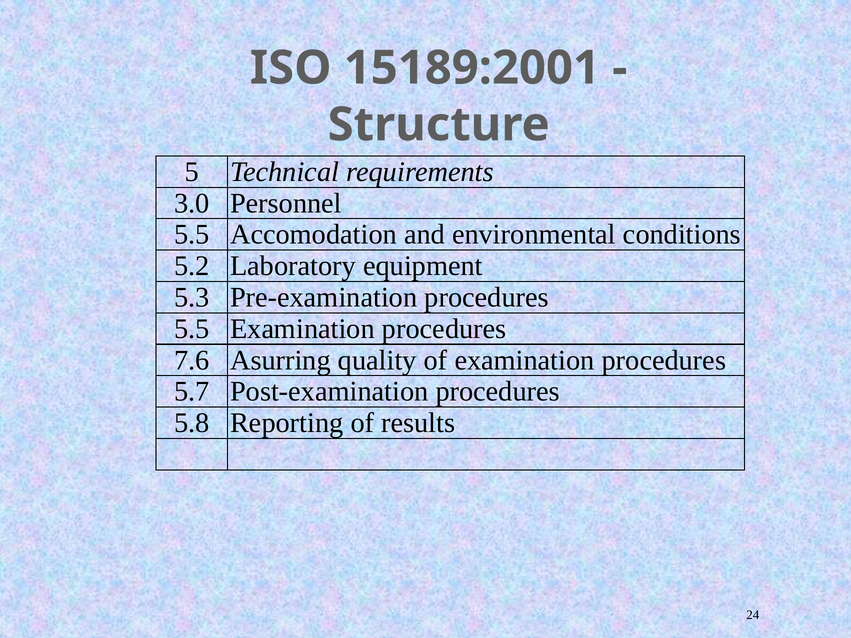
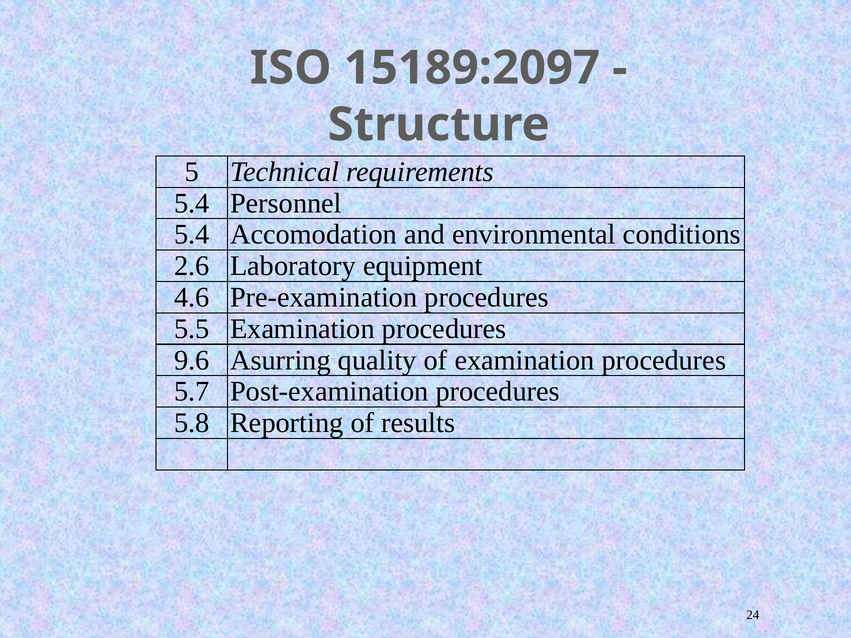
15189:2001: 15189:2001 -> 15189:2097 (472, 68)
3.0: 3.0 -> 5.4 (192, 203)
5.5: 5.5 -> 5.4 (192, 235)
5.2: 5.2 -> 2.6 (192, 266)
5.3: 5.3 -> 4.6 (192, 297)
7.6: 7.6 -> 9.6 (192, 360)
